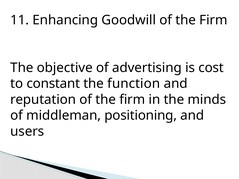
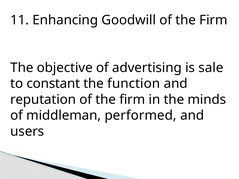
cost: cost -> sale (211, 68)
positioning: positioning -> performed (141, 116)
